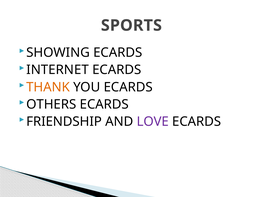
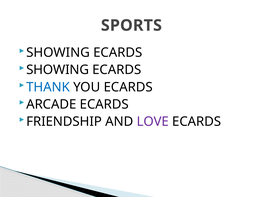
INTERNET: INTERNET -> SHOWING (58, 70)
THANK colour: orange -> blue (48, 87)
OTHERS: OTHERS -> ARCADE (51, 104)
